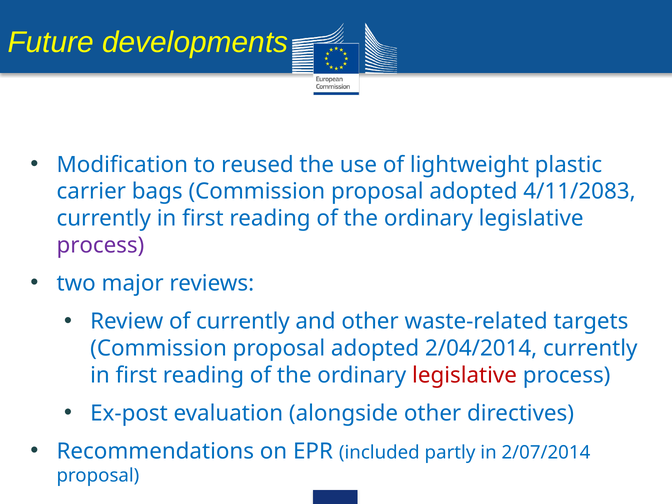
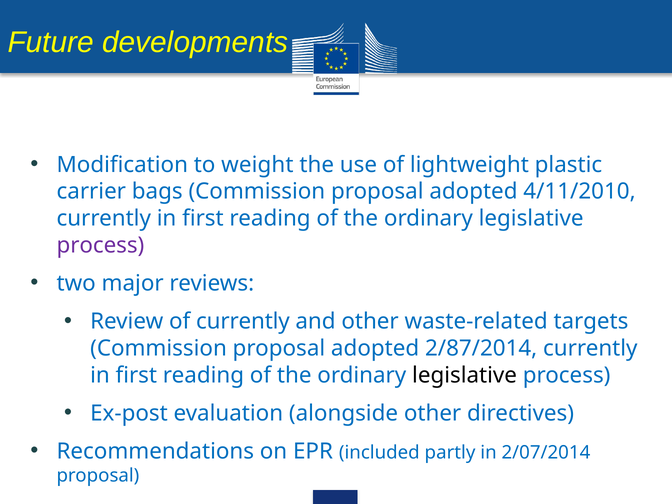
reused: reused -> weight (257, 165)
4/11/2083: 4/11/2083 -> 4/11/2010 (580, 192)
2/04/2014: 2/04/2014 -> 2/87/2014 (481, 348)
legislative colour: red -> black (465, 375)
